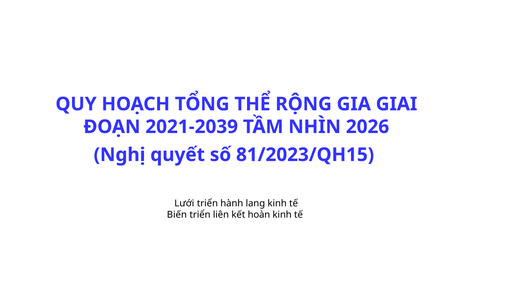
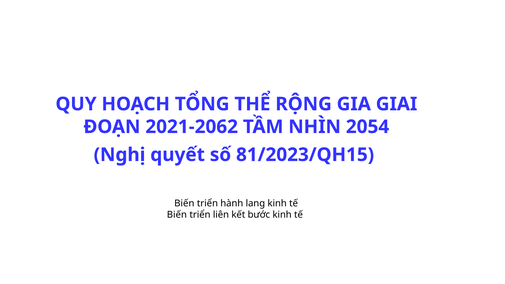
2021-2039: 2021-2039 -> 2021-2062 (192, 127)
2026: 2026 -> 2054 (367, 127)
Lưới: Lưới -> Biến (184, 204)
hoàn: hoàn -> bước (259, 215)
